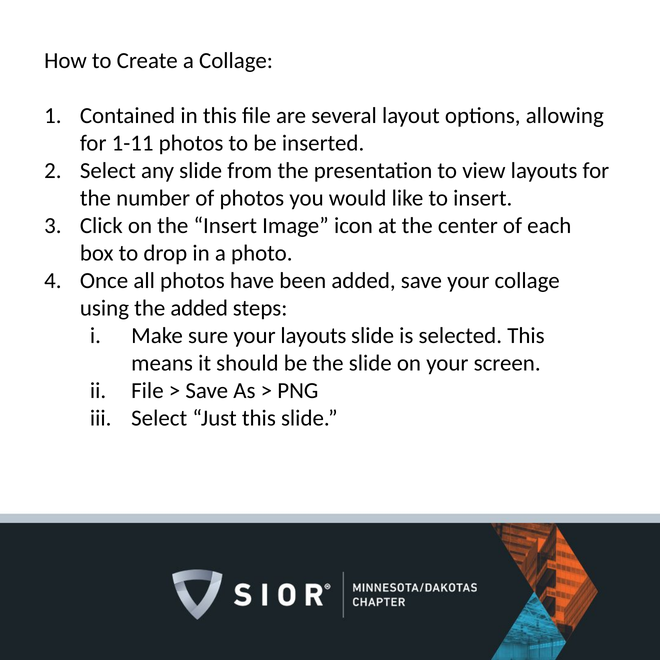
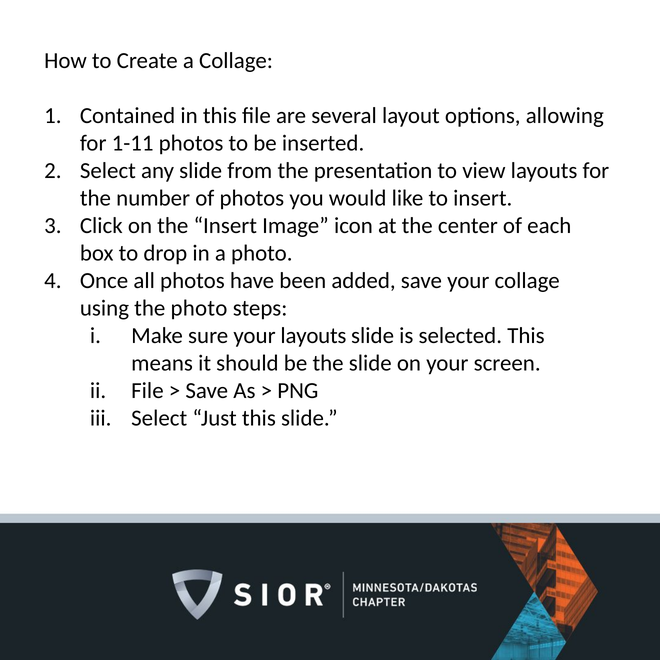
the added: added -> photo (199, 308)
